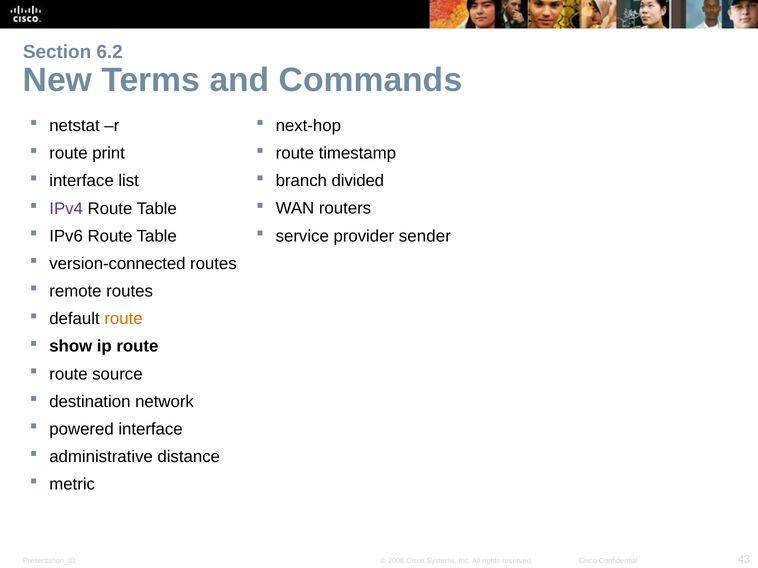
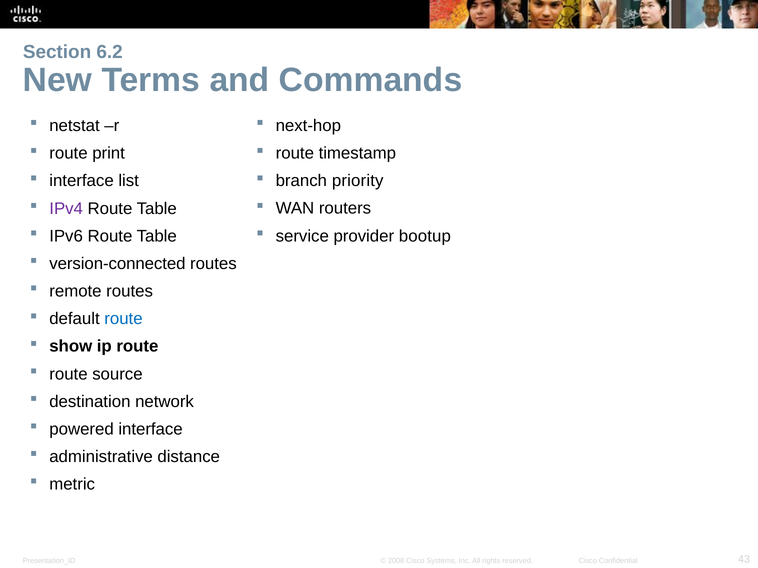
divided: divided -> priority (358, 181)
sender: sender -> bootup (425, 236)
route colour: orange -> blue (123, 319)
